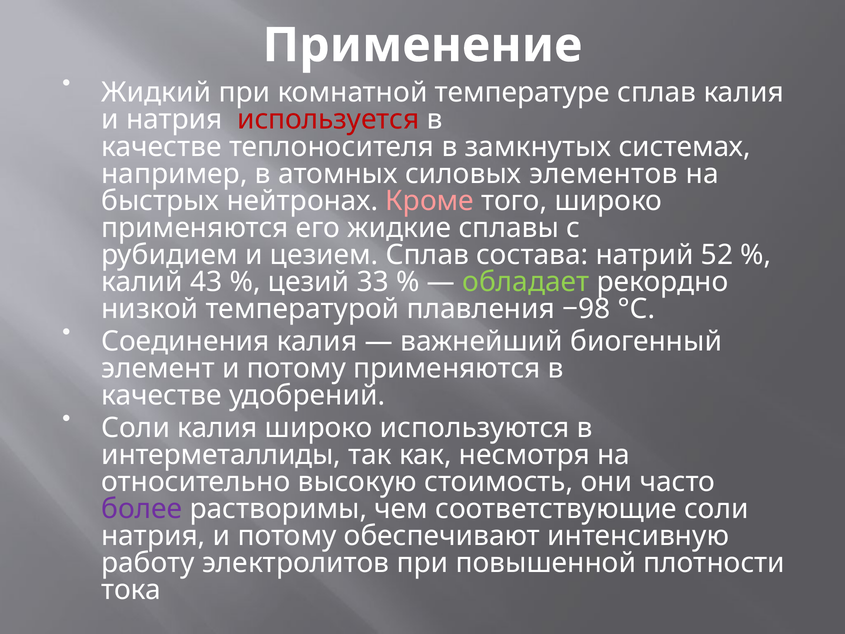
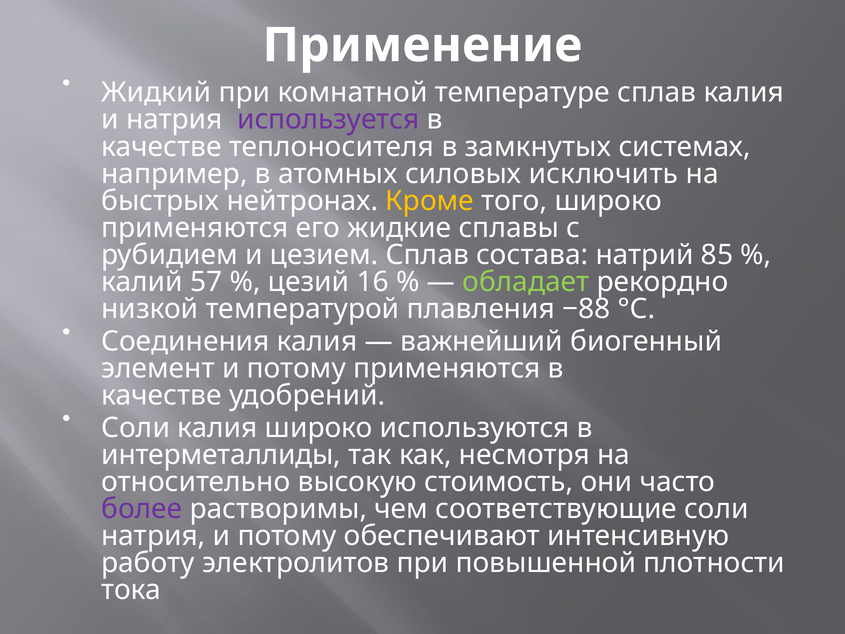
используется colour: red -> purple (328, 120)
элементов: элементов -> исключить (603, 174)
Кроме colour: pink -> yellow (430, 201)
52: 52 -> 85 (717, 255)
43: 43 -> 57 (206, 282)
33: 33 -> 16 (373, 282)
−98: −98 -> −88 (586, 309)
